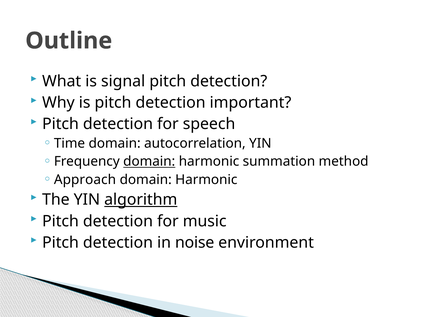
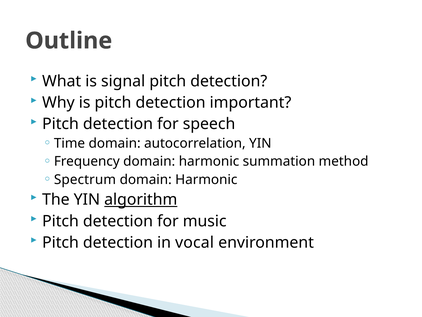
domain underline: present -> none (149, 161)
Approach: Approach -> Spectrum (85, 179)
noise: noise -> vocal (195, 242)
